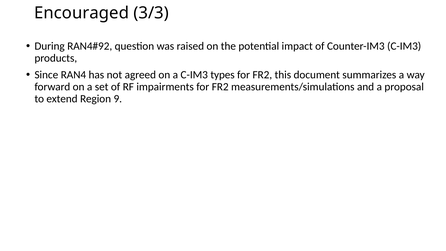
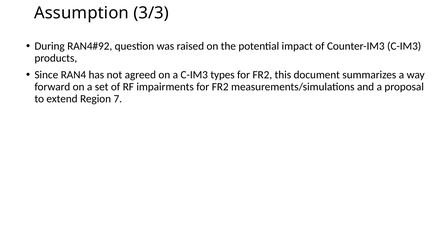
Encouraged: Encouraged -> Assumption (81, 13)
9: 9 -> 7 (118, 99)
